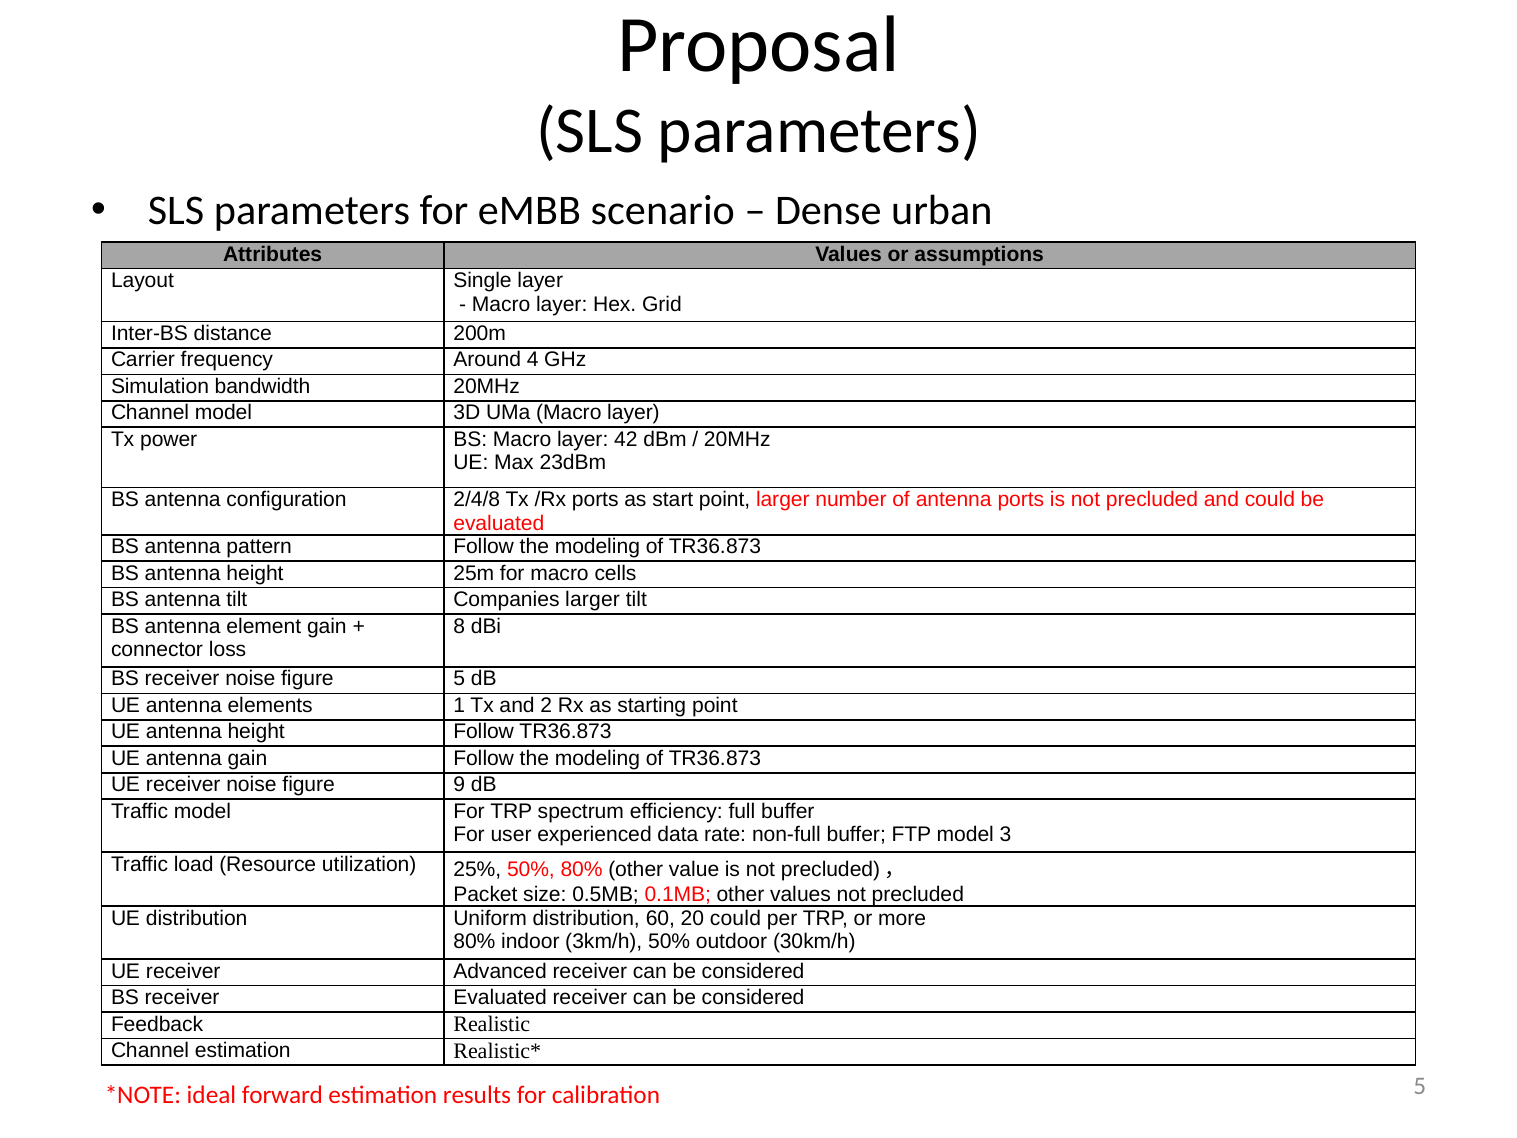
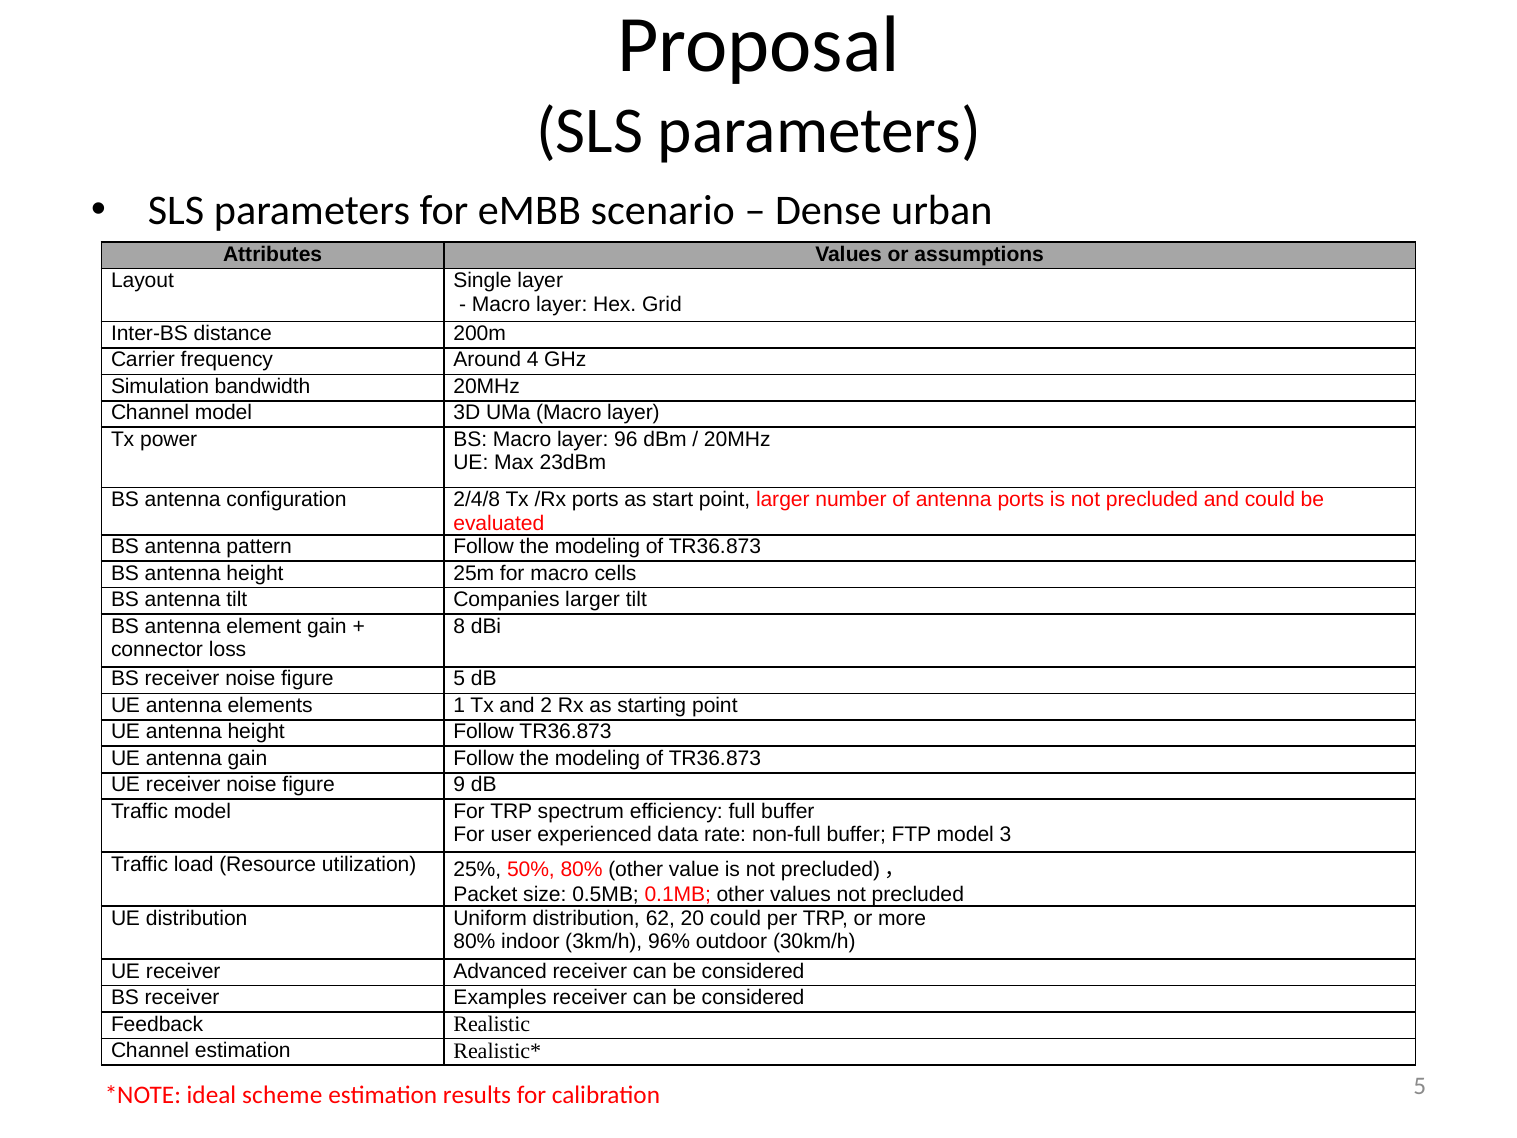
42: 42 -> 96 (626, 439)
60: 60 -> 62 (660, 918)
3km/h 50%: 50% -> 96% (669, 942)
receiver Evaluated: Evaluated -> Examples (500, 997)
forward: forward -> scheme (282, 1095)
